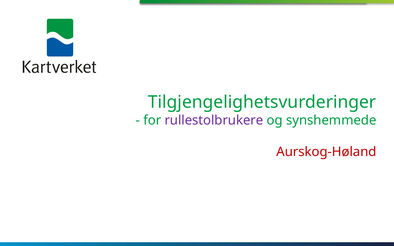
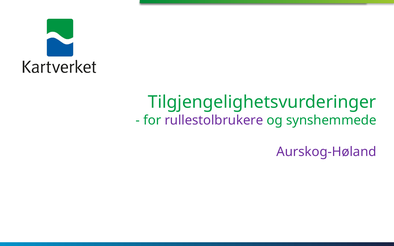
Aurskog-Høland colour: red -> purple (327, 152)
